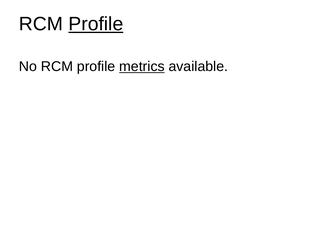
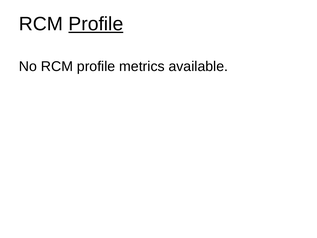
metrics underline: present -> none (142, 66)
